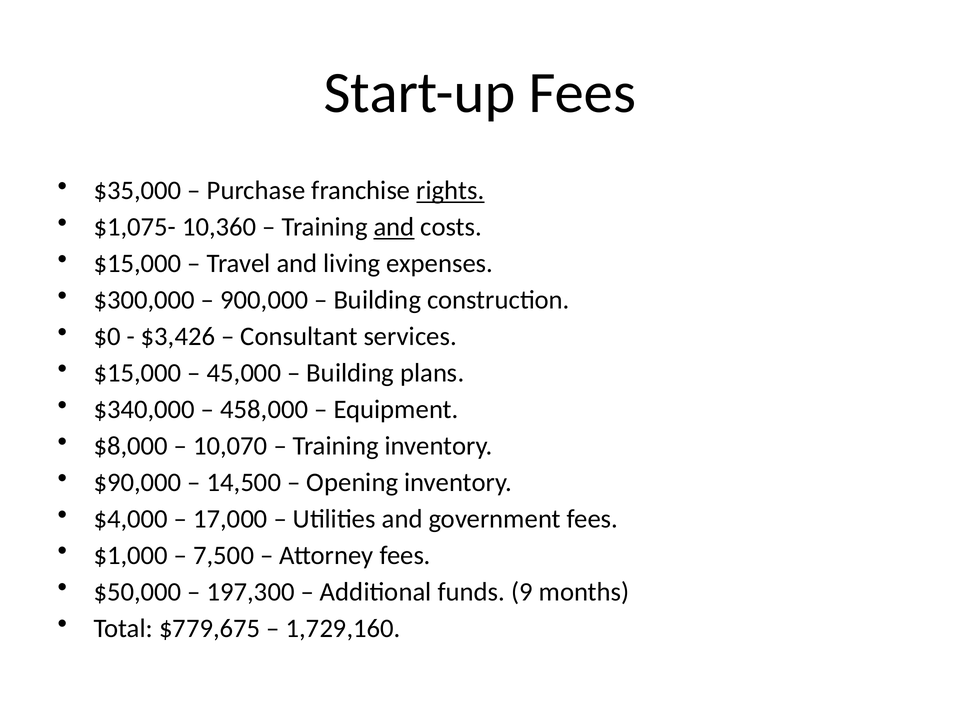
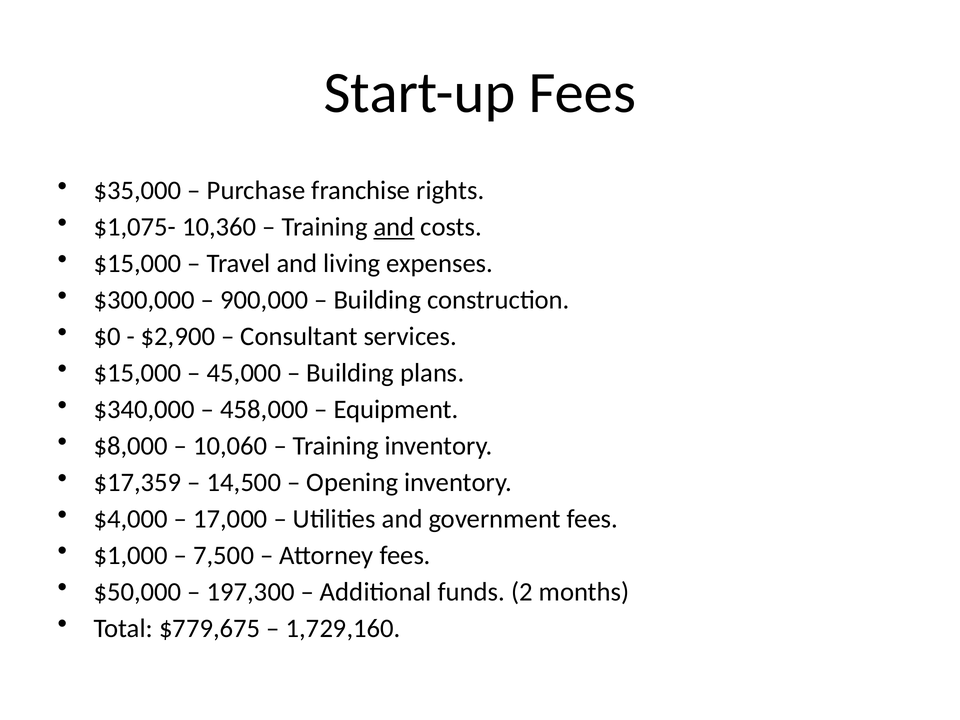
rights underline: present -> none (450, 191)
$3,426: $3,426 -> $2,900 (178, 337)
10,070: 10,070 -> 10,060 (230, 446)
$90,000: $90,000 -> $17,359 (137, 482)
9: 9 -> 2 (522, 592)
